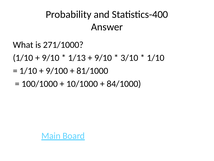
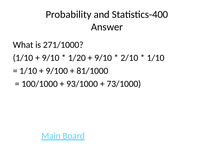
1/13: 1/13 -> 1/20 (77, 58)
3/10: 3/10 -> 2/10 (129, 58)
10/1000: 10/1000 -> 93/1000 (82, 84)
84/1000: 84/1000 -> 73/1000 (124, 84)
